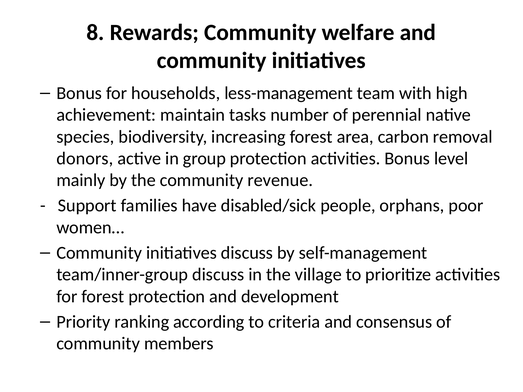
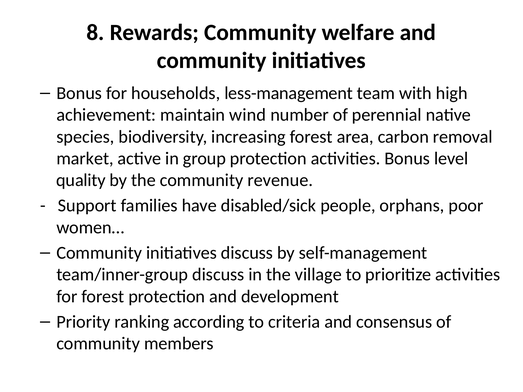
tasks: tasks -> wind (248, 115)
donors: donors -> market (85, 159)
mainly: mainly -> quality (81, 180)
